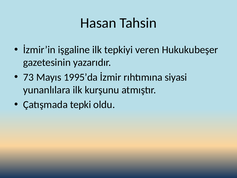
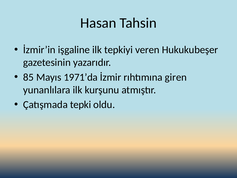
73: 73 -> 85 (28, 77)
1995’da: 1995’da -> 1971’da (81, 77)
siyasi: siyasi -> giren (176, 77)
